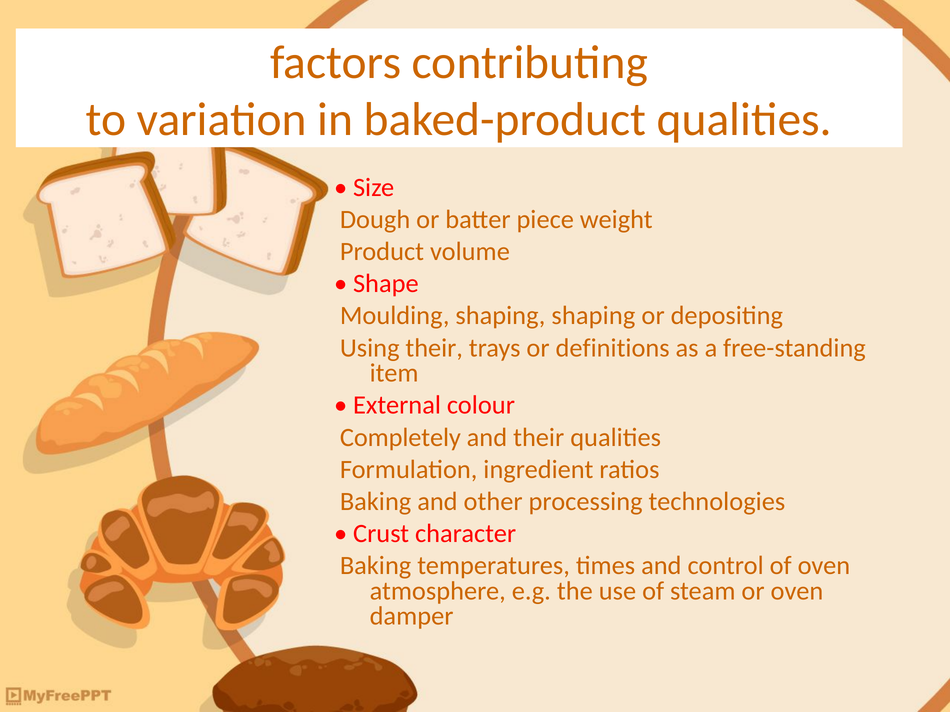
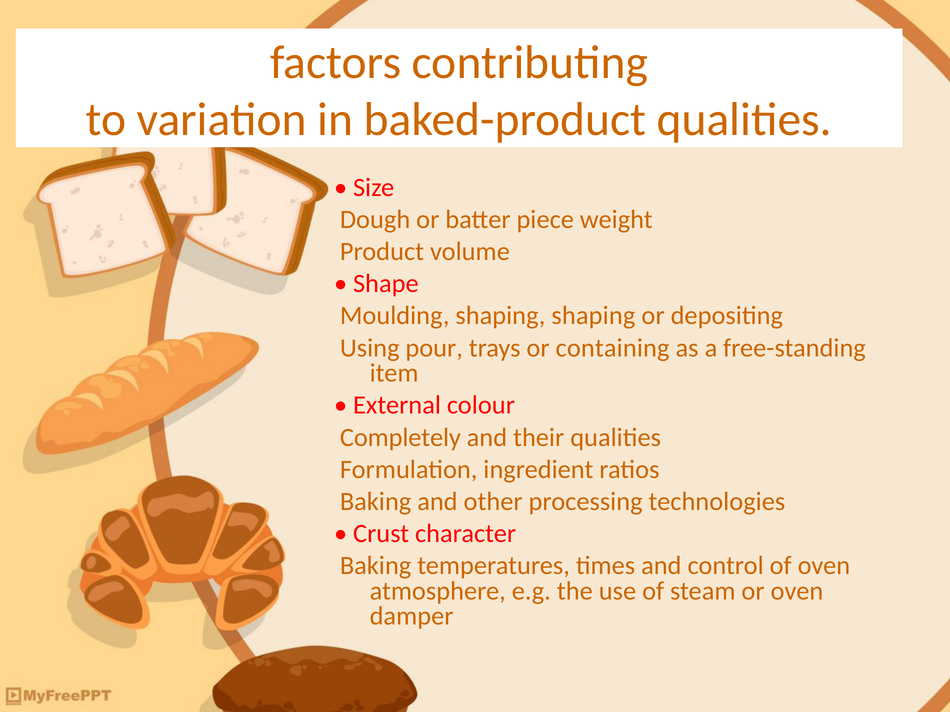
Using their: their -> pour (434, 348)
definitions: definitions -> containing (613, 348)
